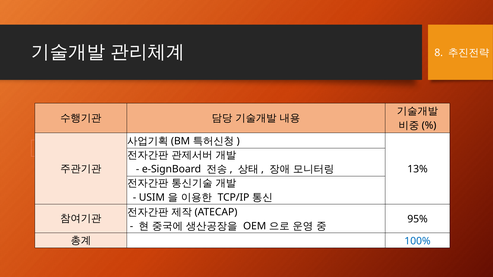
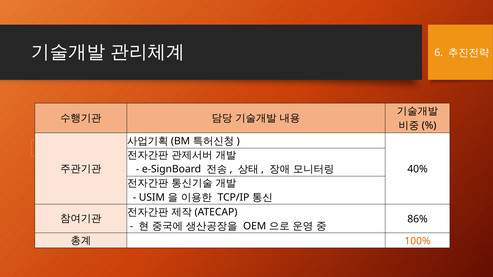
8: 8 -> 6 (439, 53)
13%: 13% -> 40% (418, 169)
95%: 95% -> 86% (418, 219)
100% colour: blue -> orange (417, 241)
